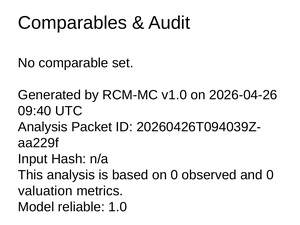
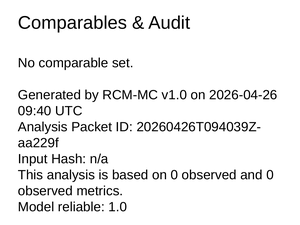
valuation: valuation -> observed (45, 191)
